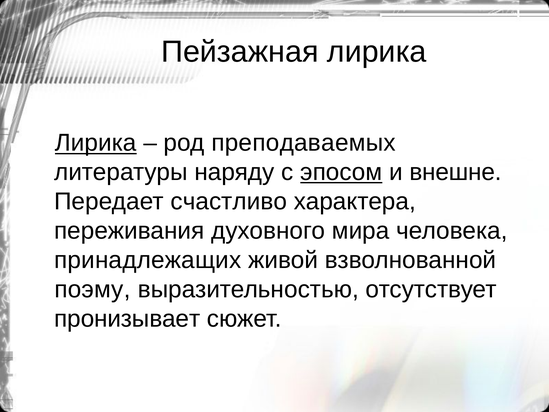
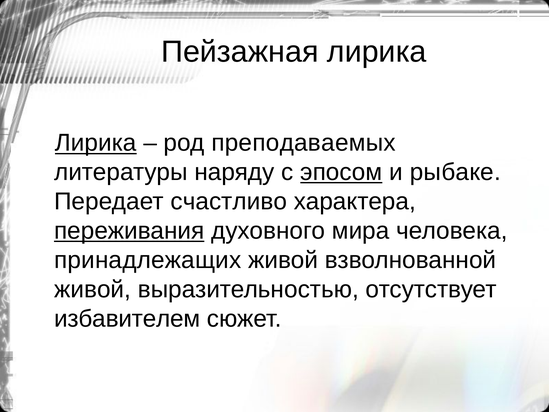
внешне: внешне -> рыбаке (455, 172)
переживания underline: none -> present (129, 231)
поэму: поэму -> живой (93, 289)
пронизывает: пронизывает -> избавителем (127, 319)
